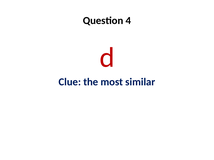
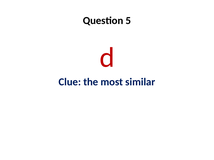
4: 4 -> 5 (128, 21)
